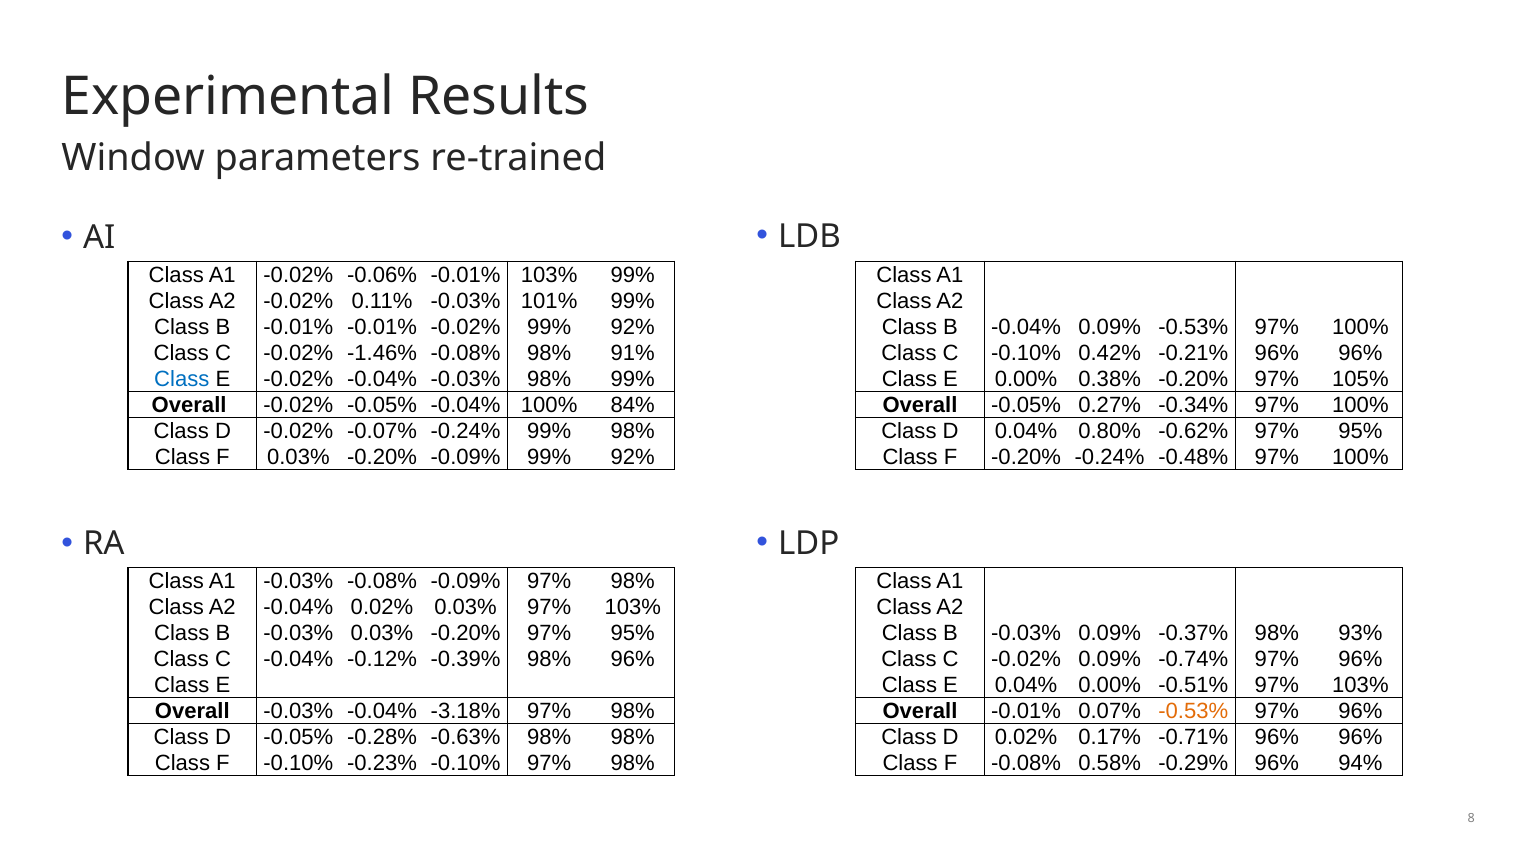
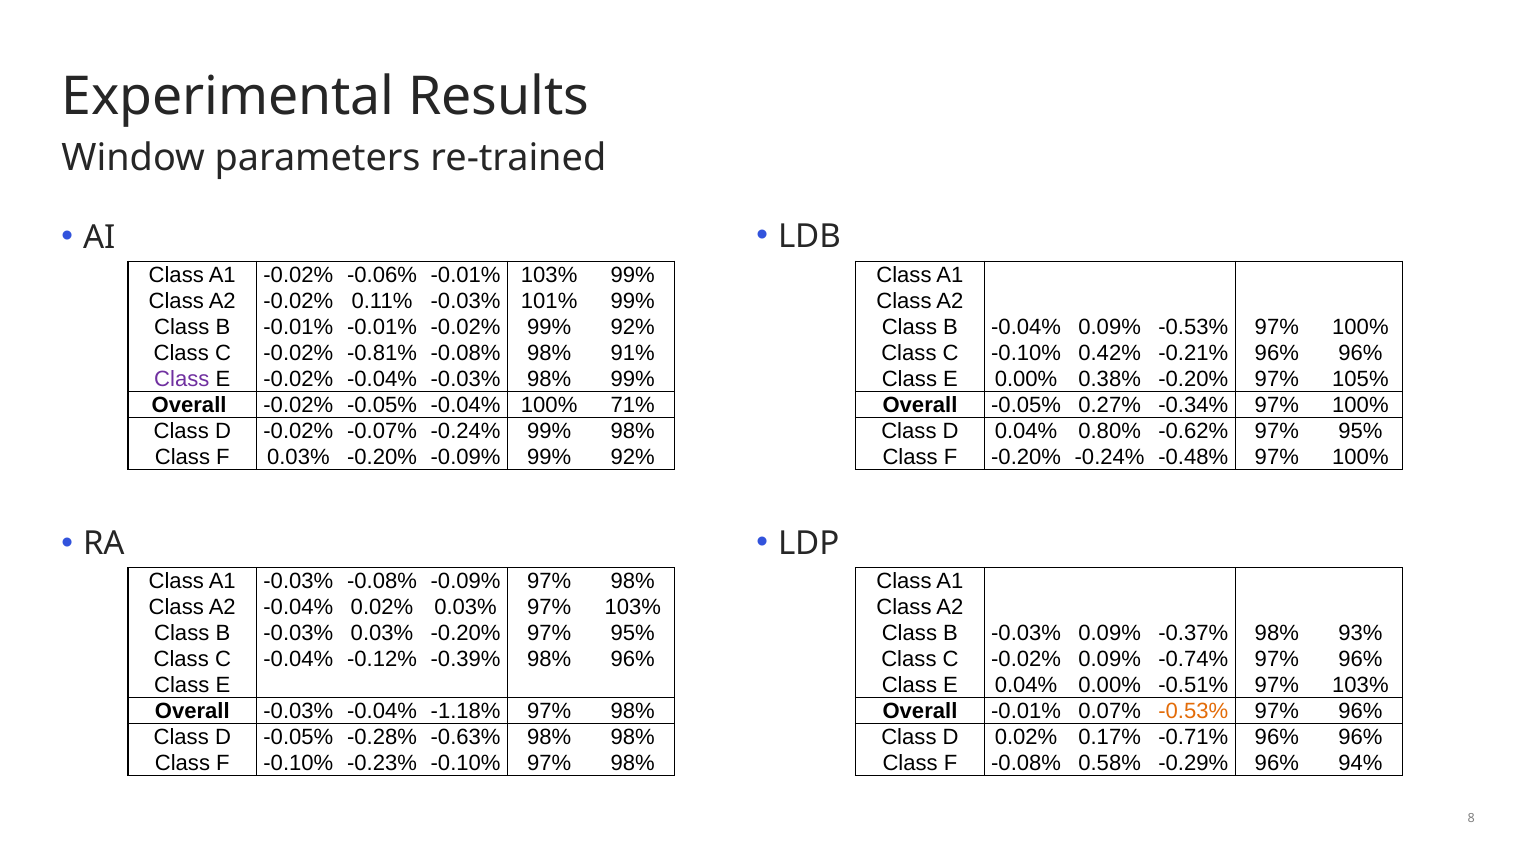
-1.46%: -1.46% -> -0.81% (382, 353)
Class colour: blue -> purple (182, 379)
84%: 84% -> 71% (633, 405)
-3.18%: -3.18% -> -1.18% (466, 712)
